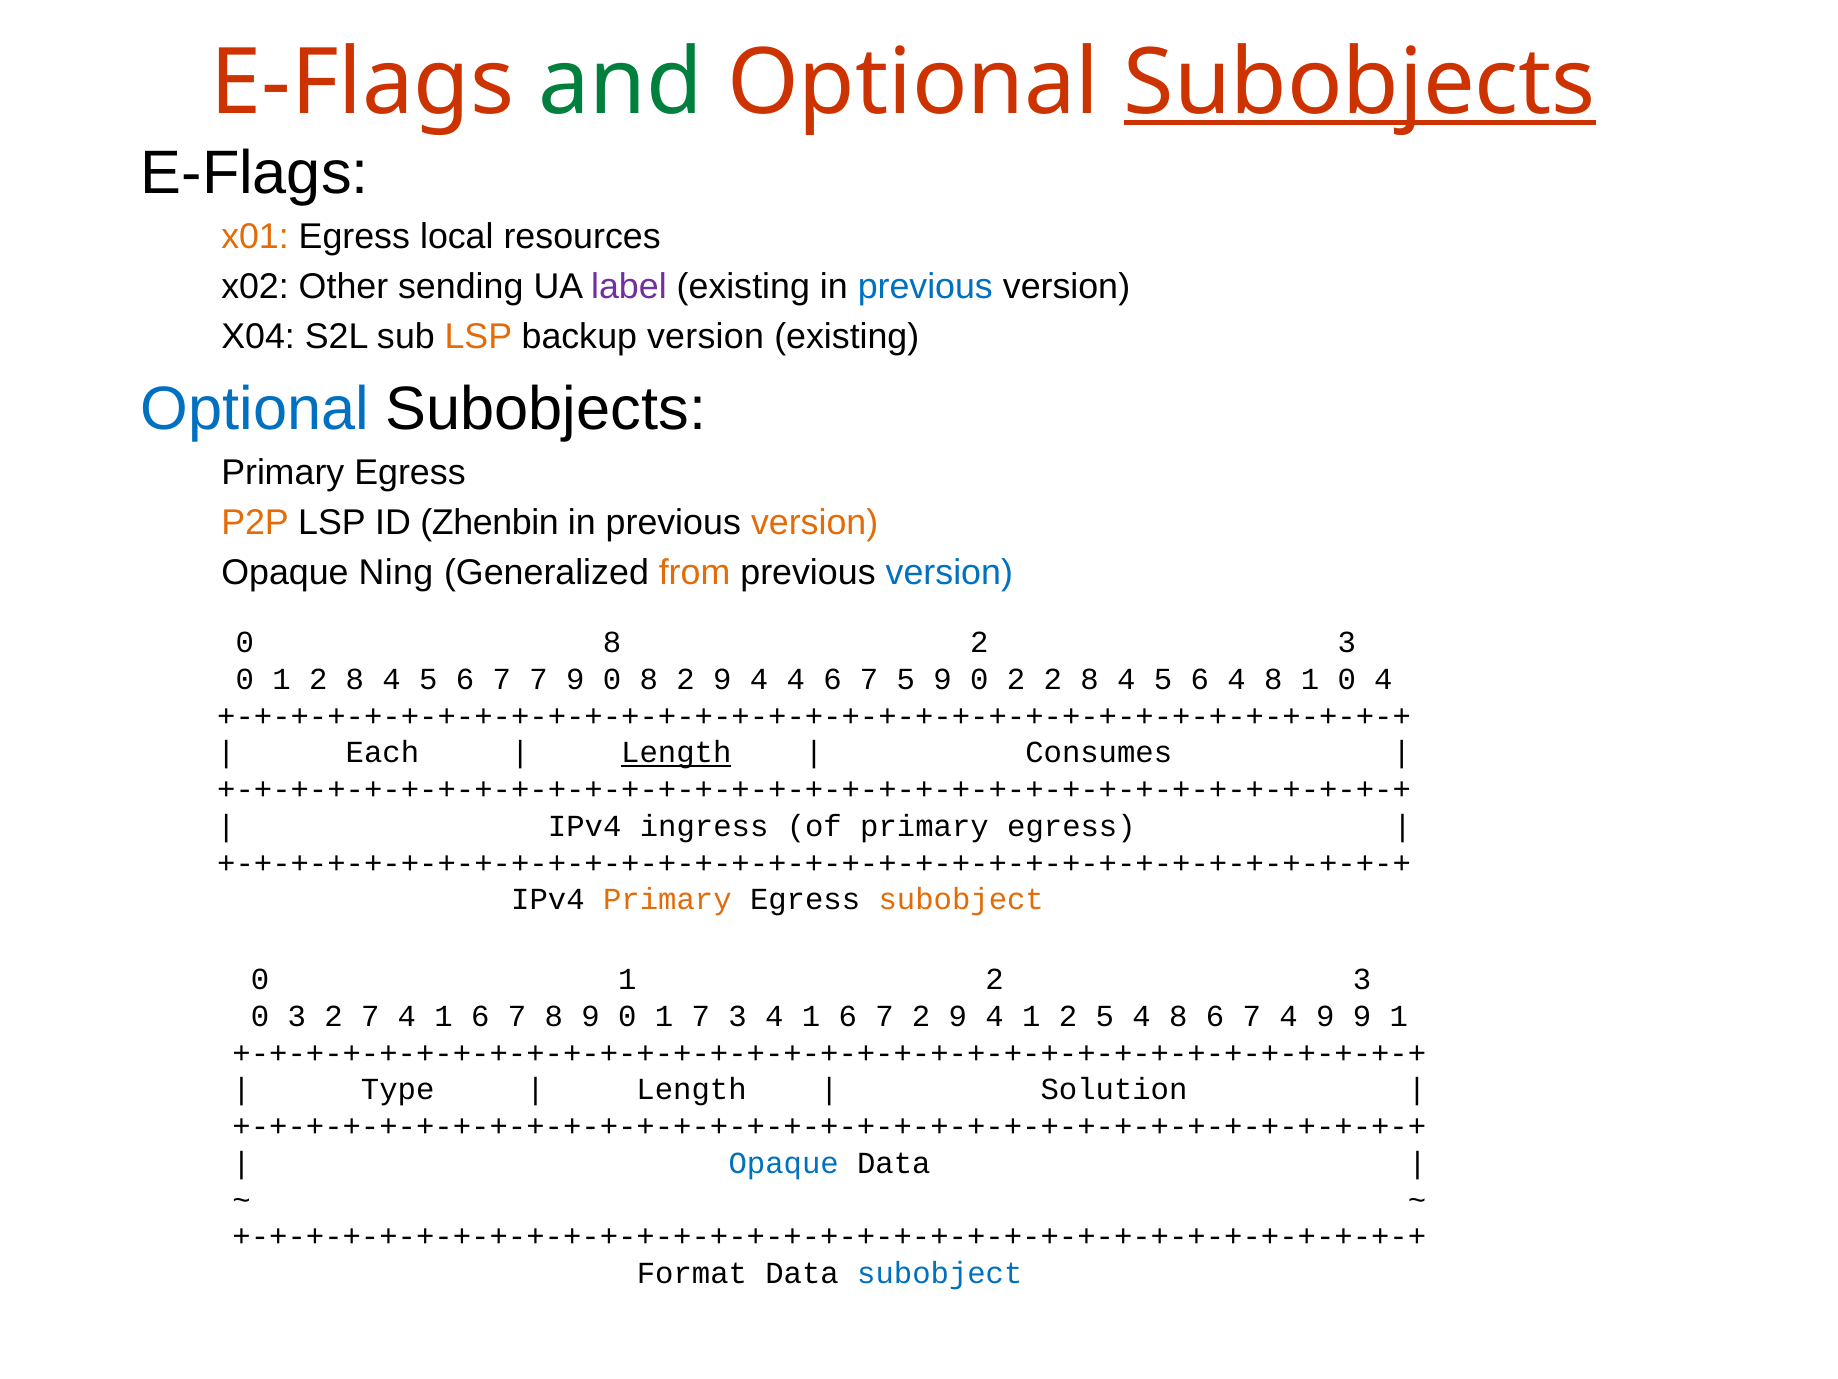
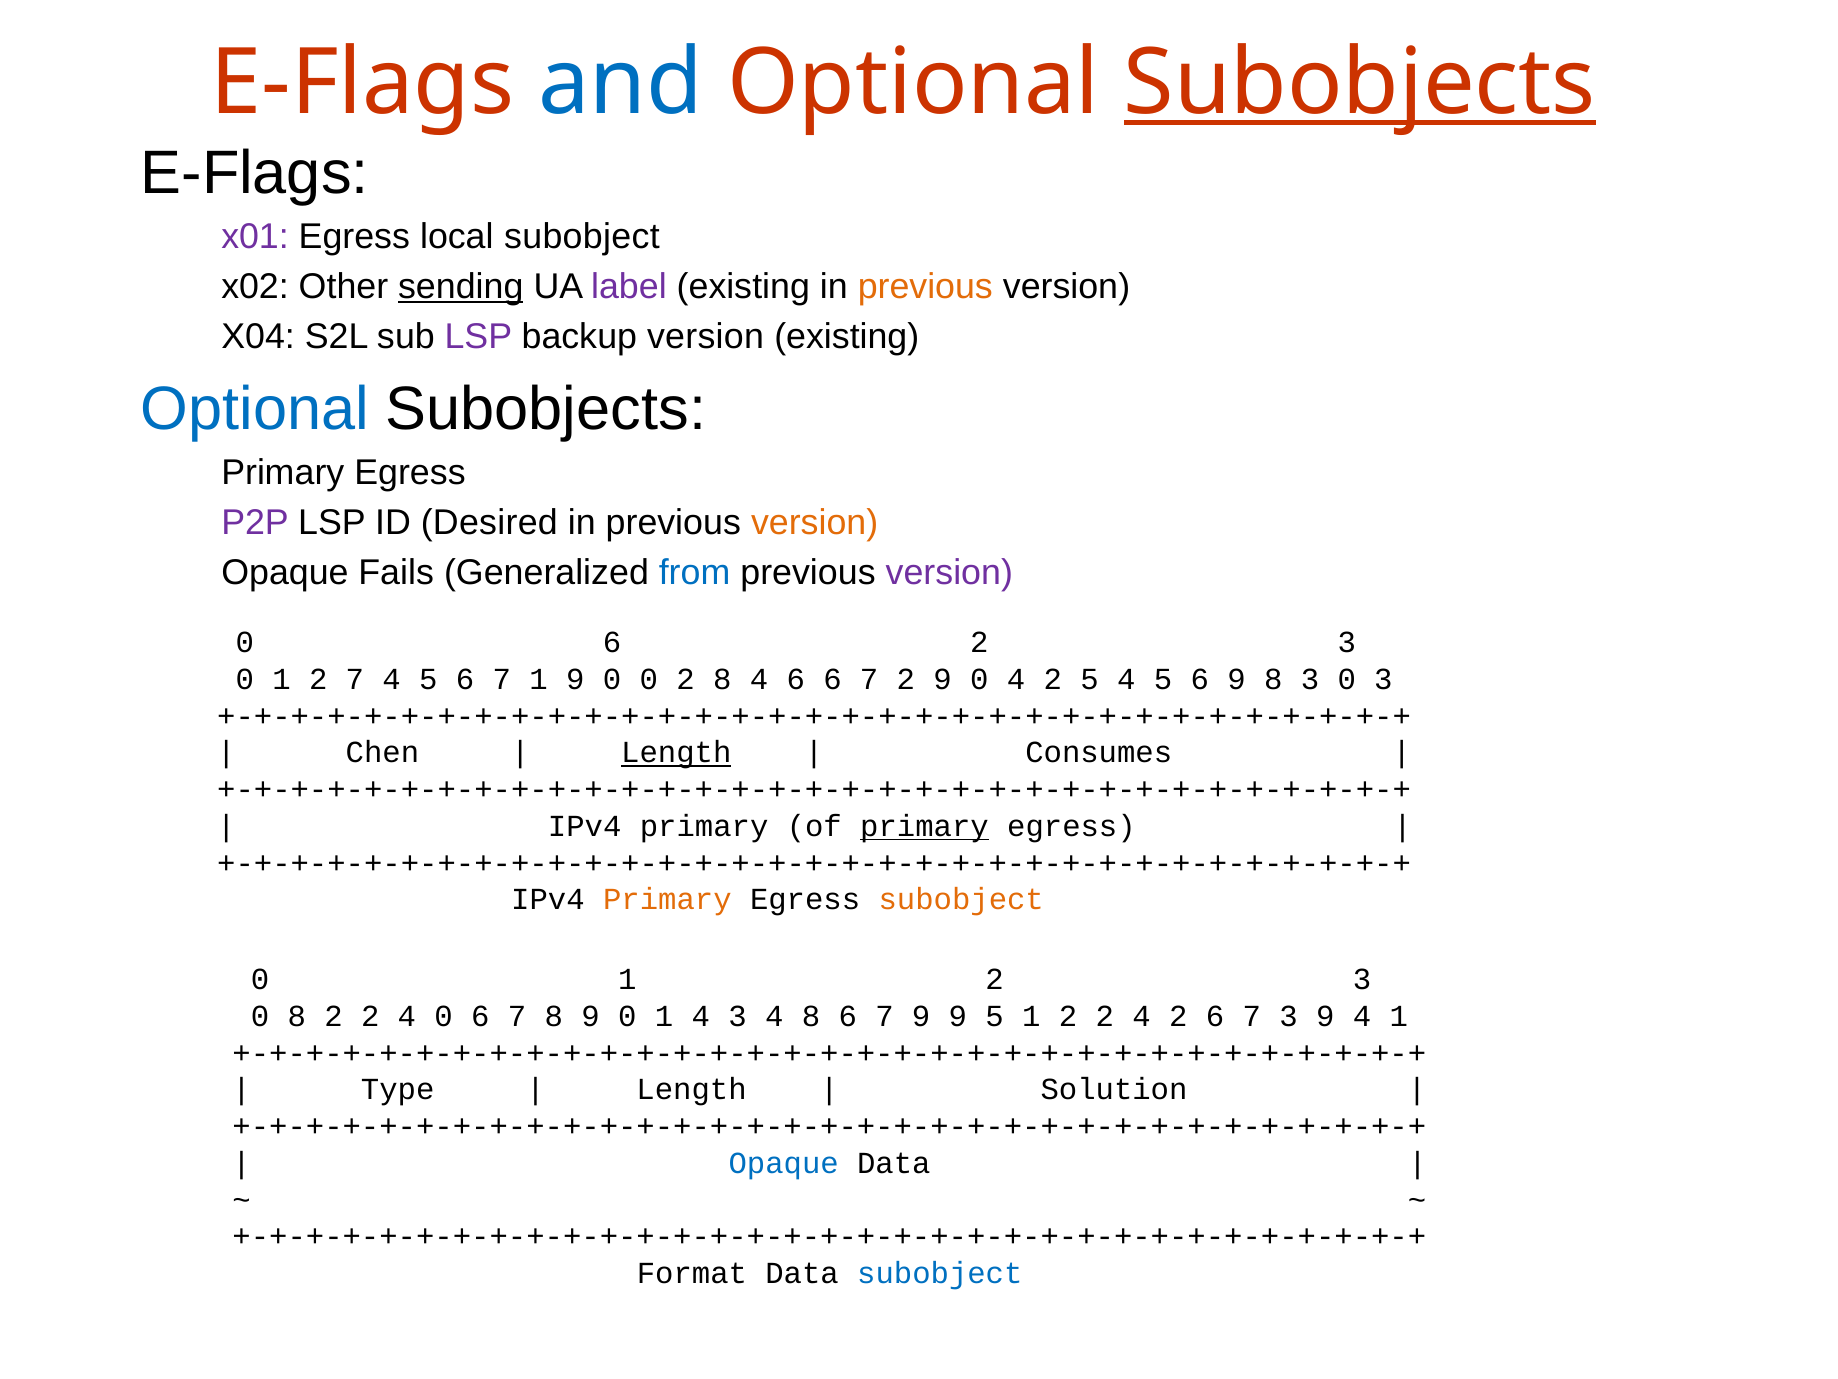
and colour: green -> blue (621, 83)
x01 colour: orange -> purple (255, 236)
local resources: resources -> subobject (582, 236)
sending underline: none -> present (461, 286)
previous colour: blue -> orange (925, 286)
LSP colour: orange -> purple (478, 336)
P2P colour: orange -> purple (255, 522)
Zhenbin: Zhenbin -> Desired (489, 522)
Ning: Ning -> Fails (396, 572)
from colour: orange -> blue (695, 572)
version colour: blue -> purple (949, 572)
8: 8 -> 6 (612, 642)
1 2 8: 8 -> 7 (355, 679)
7 7: 7 -> 1 (539, 679)
9 0 8: 8 -> 0 (649, 679)
9: 9 -> 8 (722, 679)
4 4: 4 -> 6 (796, 679)
7 5: 5 -> 2 (906, 679)
0 2: 2 -> 4 (1016, 679)
8: 8 -> 5 (1090, 679)
6 4: 4 -> 9 (1236, 679)
8 1: 1 -> 3 (1310, 679)
0 4: 4 -> 3 (1383, 679)
Each: Each -> Chen (382, 752)
ingress: ingress -> primary (704, 826)
primary underline: none -> present (925, 826)
0 3: 3 -> 8 (297, 1016)
7: 7 -> 2 (370, 1016)
1: 1 -> 0 (444, 1016)
1 7: 7 -> 4 (701, 1016)
3 4 1: 1 -> 8 (811, 1016)
7 2: 2 -> 9 (921, 1016)
4: 4 -> 5 (995, 1016)
1 2 5: 5 -> 2 (1105, 1016)
8: 8 -> 2 (1178, 1016)
6 7 4: 4 -> 3 (1288, 1016)
9 9: 9 -> 4 (1362, 1016)
